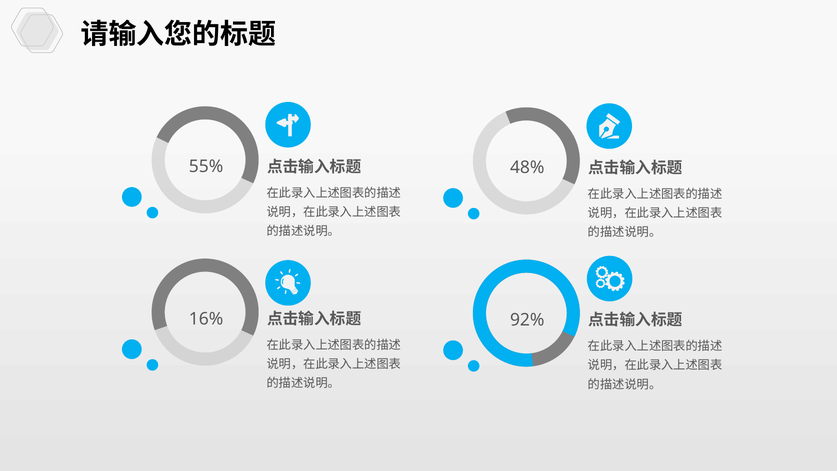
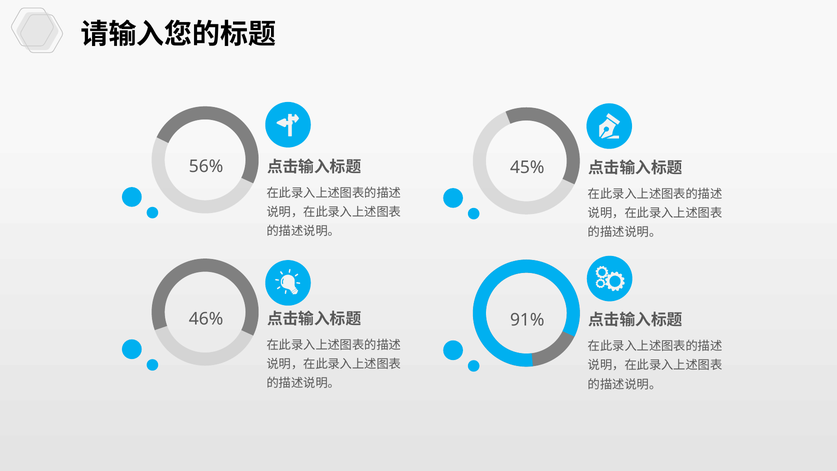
55%: 55% -> 56% (206, 166)
48%: 48% -> 45% (527, 167)
16%: 16% -> 46% (206, 319)
92%: 92% -> 91% (527, 320)
